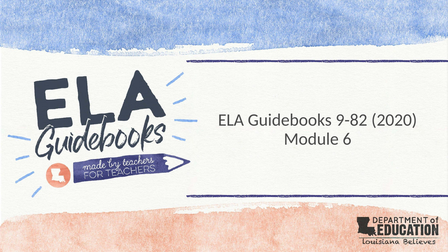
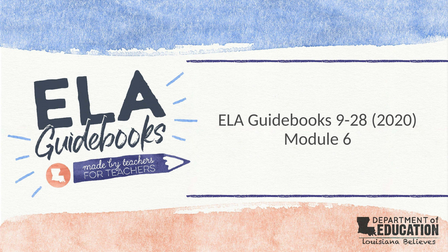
9-82: 9-82 -> 9-28 (352, 120)
